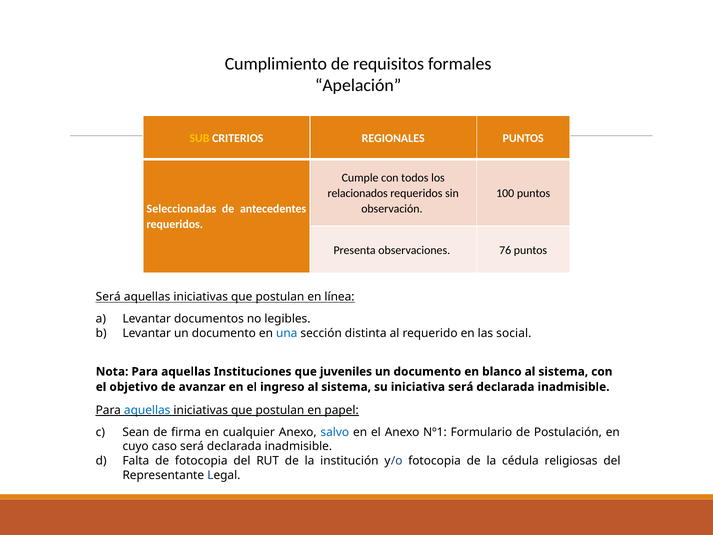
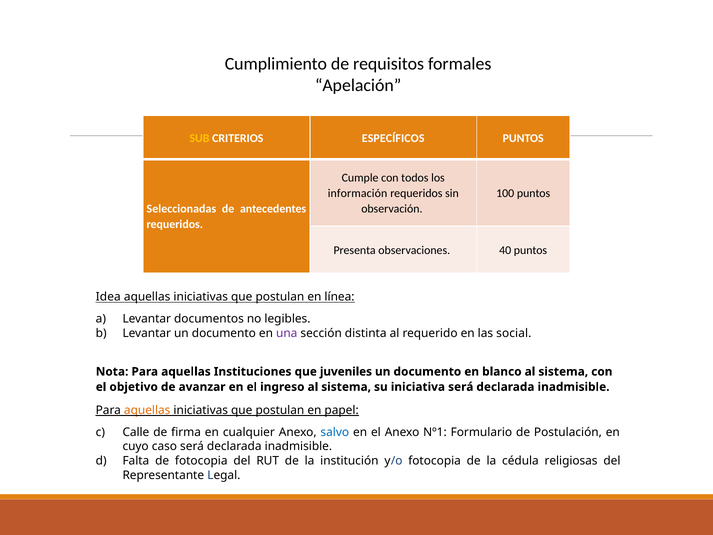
REGIONALES: REGIONALES -> ESPECÍFICOS (393, 138)
relacionados: relacionados -> información (358, 193)
76: 76 -> 40 (505, 250)
Será: Será -> Idea (108, 297)
una colour: blue -> purple (287, 333)
aquellas colour: blue -> orange (147, 410)
Sean: Sean -> Calle (136, 432)
